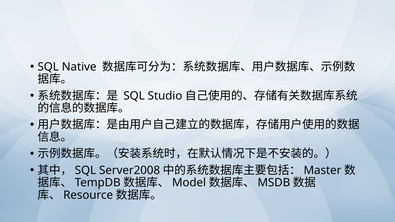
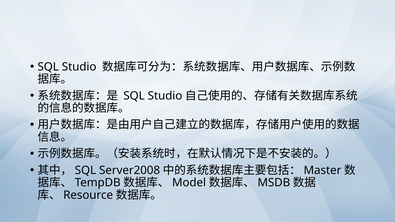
Native: Native -> Studio (79, 67)
